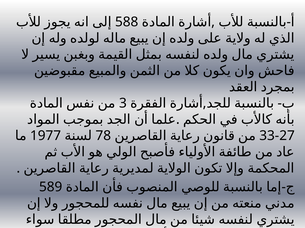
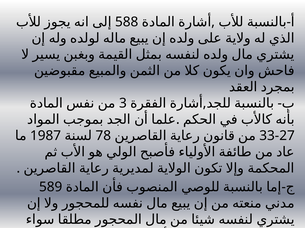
1977: 1977 -> 1987 (46, 136)
